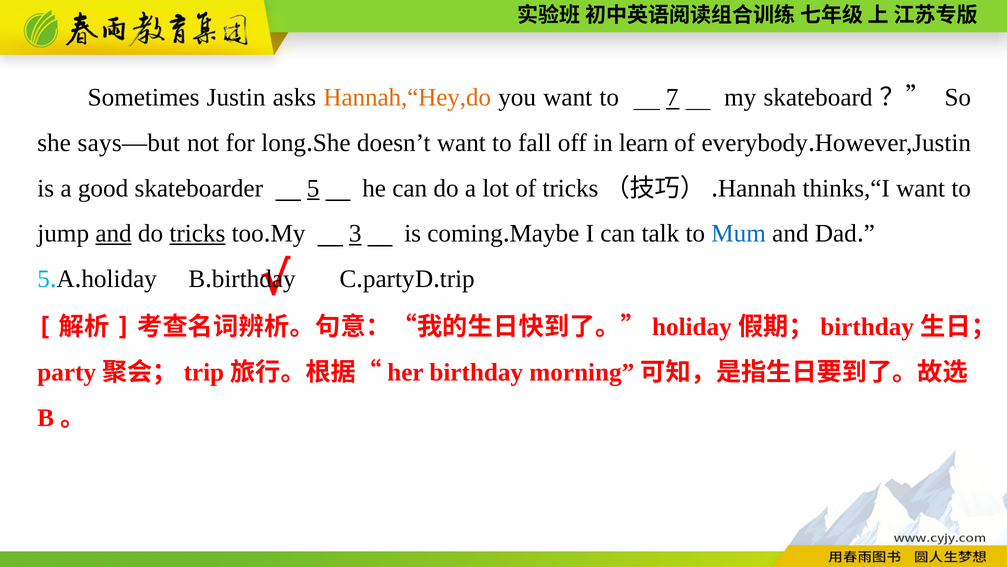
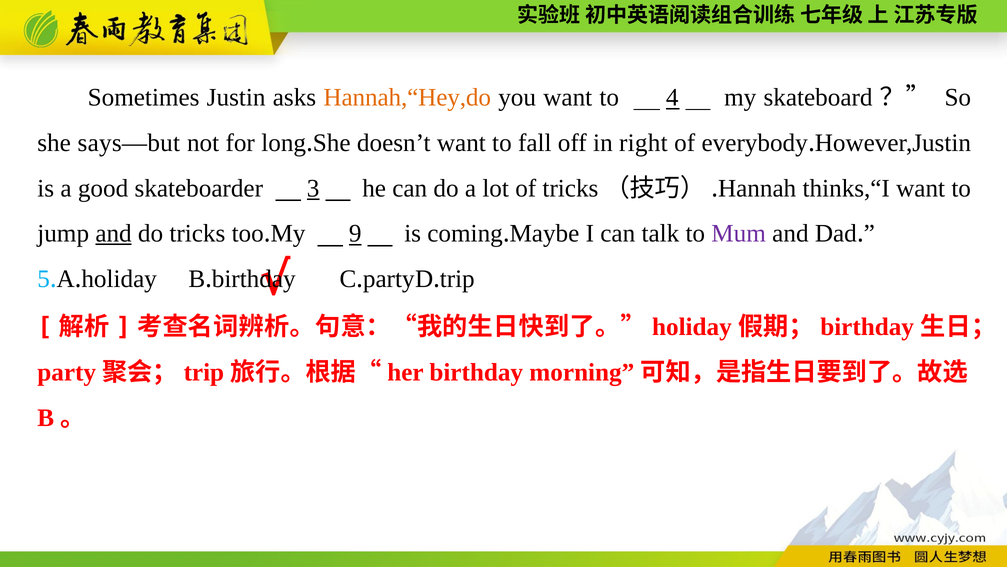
7: 7 -> 4 (672, 97)
learn: learn -> right (643, 143)
skateboarder 5: 5 -> 3 (313, 188)
tricks underline: present -> none (197, 233)
3: 3 -> 9 (355, 233)
Mum colour: blue -> purple (739, 233)
